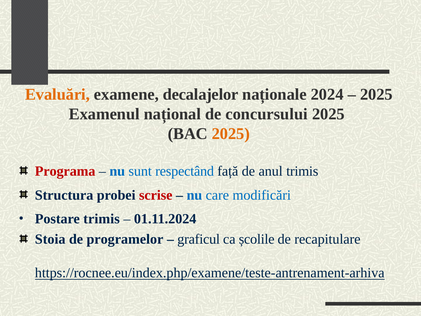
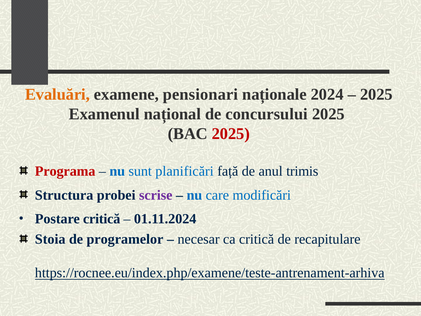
decalajelor: decalajelor -> pensionari (200, 94)
2025 colour: orange -> red (231, 134)
respectând: respectând -> planificări (185, 171)
scrise colour: red -> purple (156, 195)
Postare trimis: trimis -> critică (102, 219)
graficul: graficul -> necesar (199, 239)
ca școlile: școlile -> critică (257, 239)
